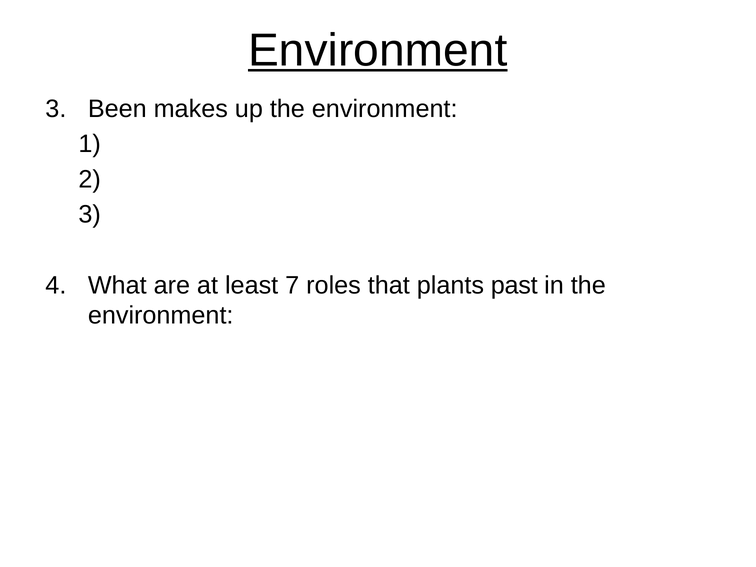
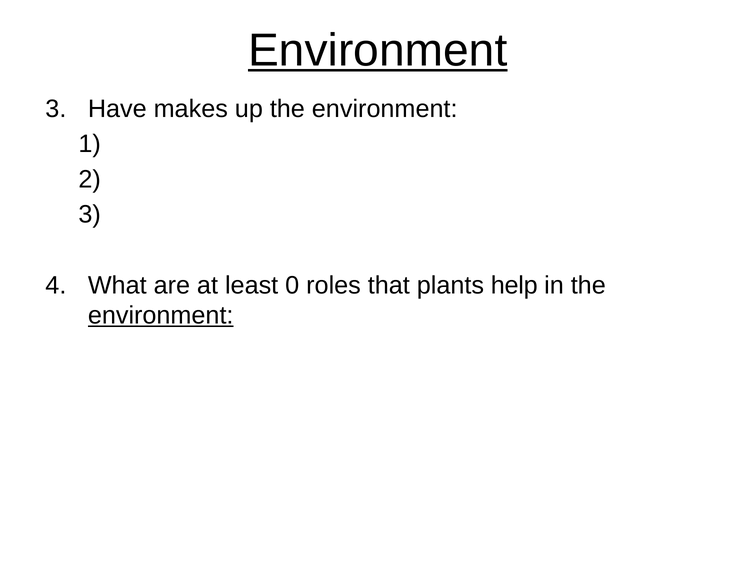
Been: Been -> Have (117, 109)
7: 7 -> 0 (292, 285)
past: past -> help (514, 285)
environment underline: none -> present (161, 315)
